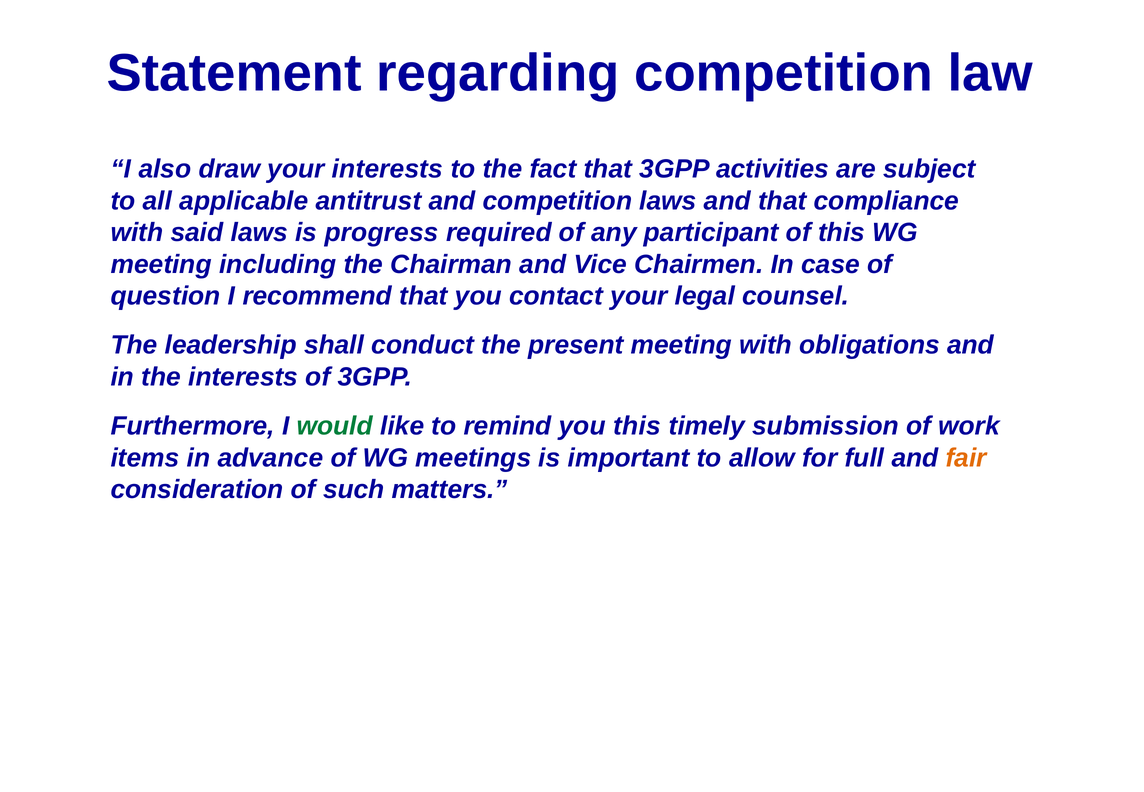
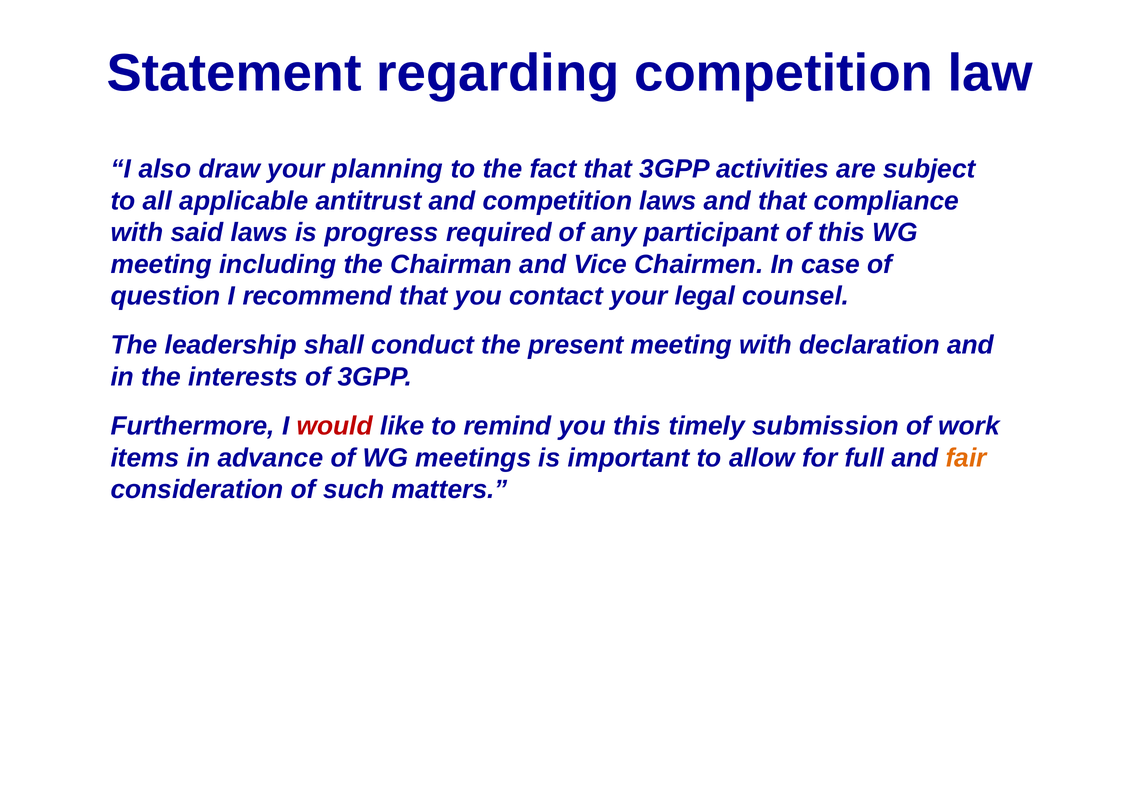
your interests: interests -> planning (387, 169)
obligations: obligations -> declaration (870, 345)
would colour: green -> red (335, 426)
